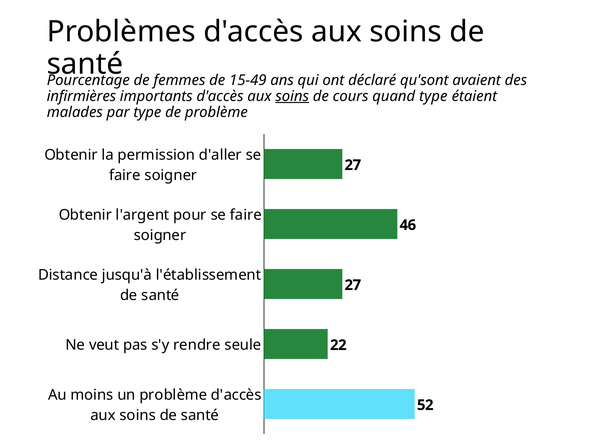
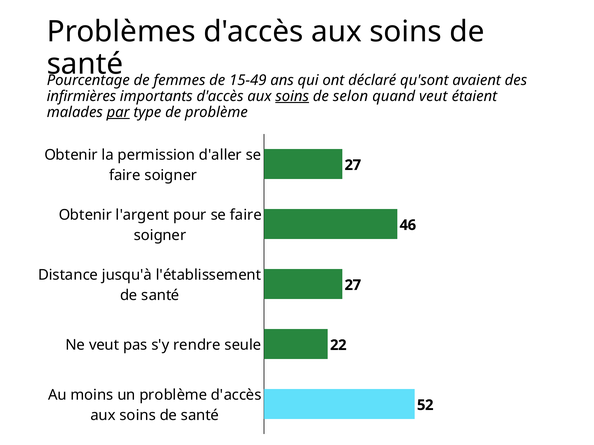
cours: cours -> selon (351, 96)
quand type: type -> veut (433, 96)
par underline: none -> present (118, 112)
